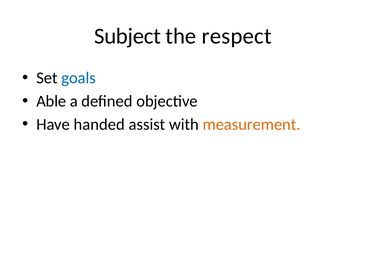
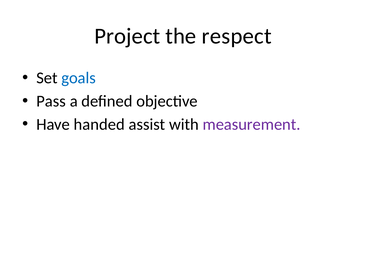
Subject: Subject -> Project (127, 36)
Able: Able -> Pass (51, 101)
measurement colour: orange -> purple (252, 124)
